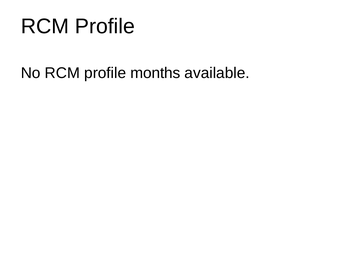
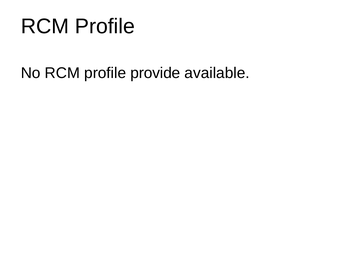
months: months -> provide (155, 73)
